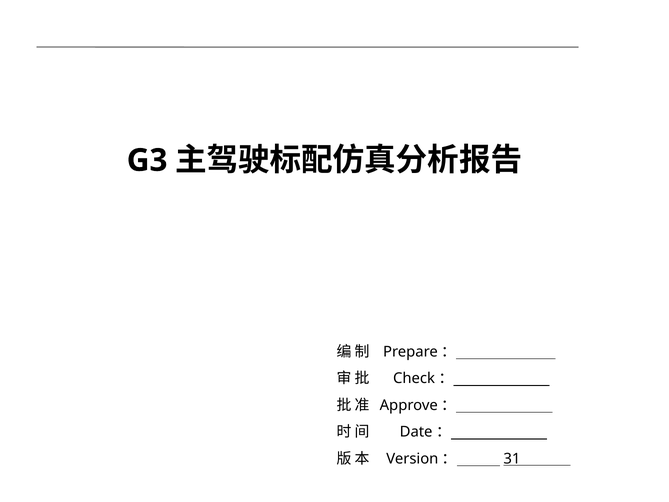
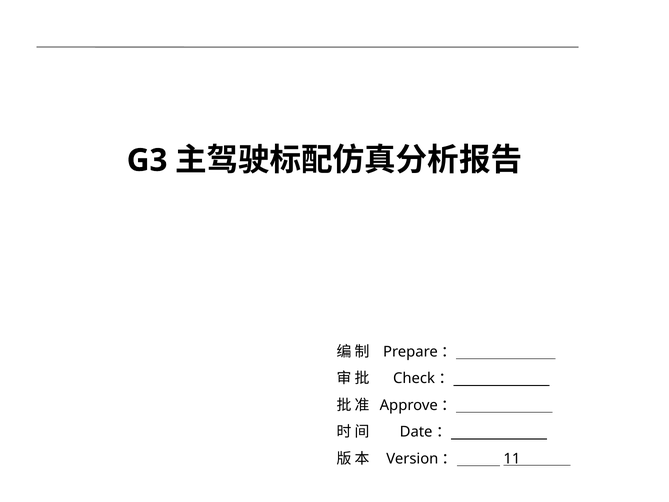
31: 31 -> 11 (512, 458)
